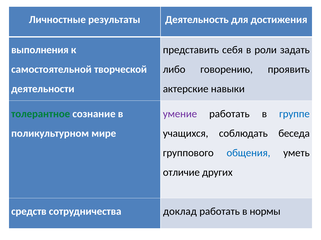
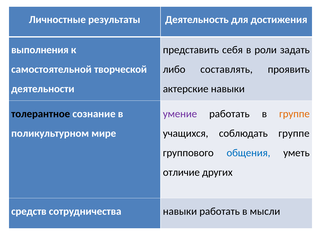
говорению: говорению -> составлять (227, 70)
толерантное colour: green -> black (41, 114)
группе colour: blue -> orange (294, 114)
соблюдать беседа: беседа -> группе (294, 134)
сотрудничества доклад: доклад -> навыки (180, 212)
нормы: нормы -> мысли (265, 212)
